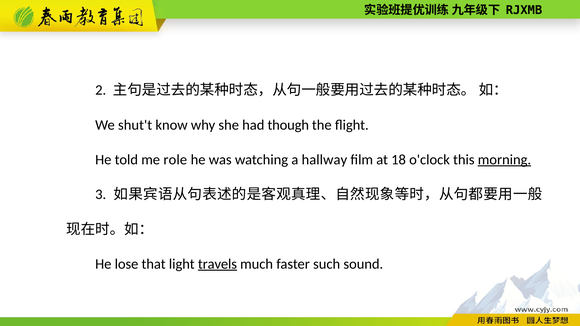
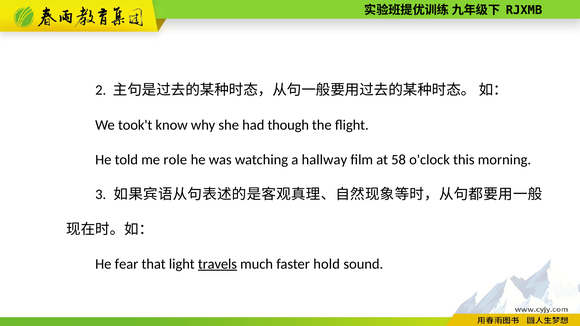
shut't: shut't -> took't (135, 125)
18: 18 -> 58 (399, 160)
morning underline: present -> none (504, 160)
lose: lose -> fear (126, 264)
such: such -> hold (327, 264)
